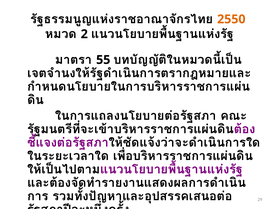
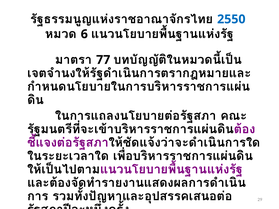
2550 colour: orange -> blue (231, 19)
2: 2 -> 6 (84, 34)
55: 55 -> 77 (103, 60)
